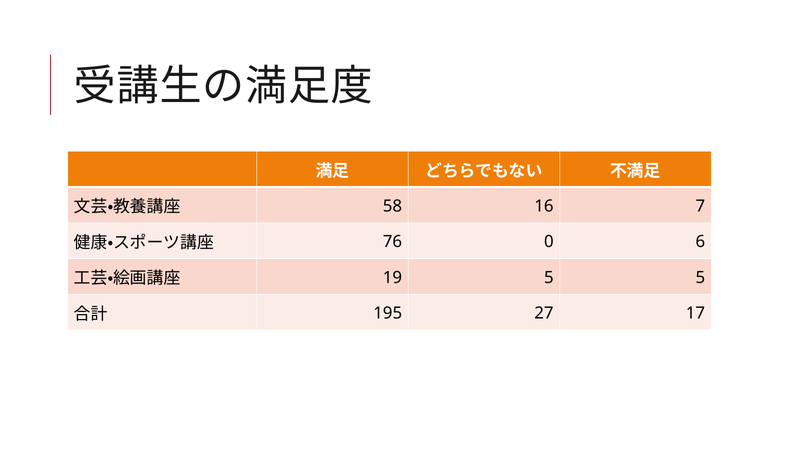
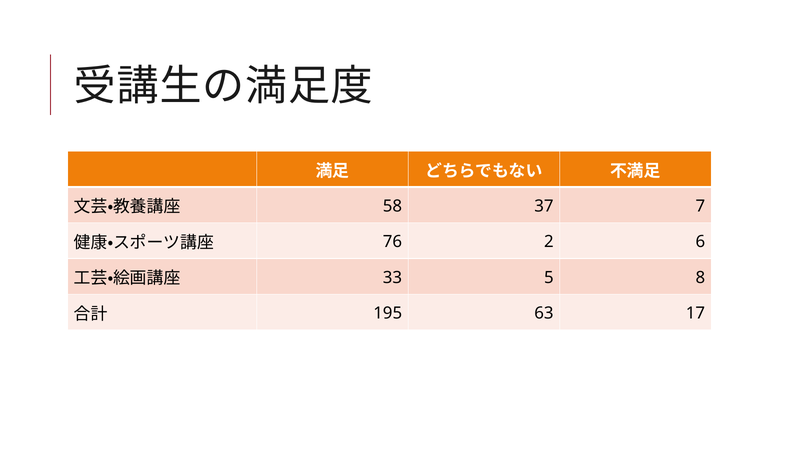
16: 16 -> 37 (544, 206)
0: 0 -> 2 (549, 242)
19: 19 -> 33 (392, 277)
5 5: 5 -> 8 (700, 277)
27: 27 -> 63 (544, 313)
